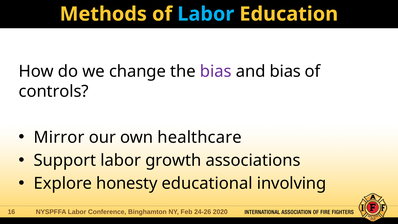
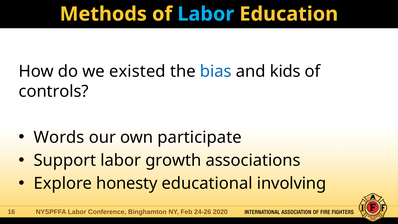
change: change -> existed (137, 71)
bias colour: purple -> blue (216, 71)
and bias: bias -> kids (285, 71)
Mirror: Mirror -> Words (59, 137)
healthcare: healthcare -> participate (200, 137)
